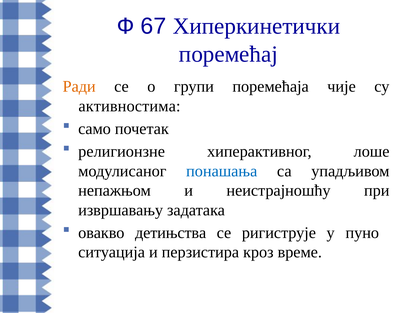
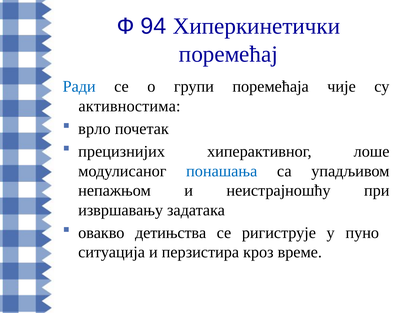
67: 67 -> 94 (154, 26)
Ради colour: orange -> blue (79, 87)
само: само -> врло (94, 129)
религионзне: религионзне -> прецизнијих (122, 151)
